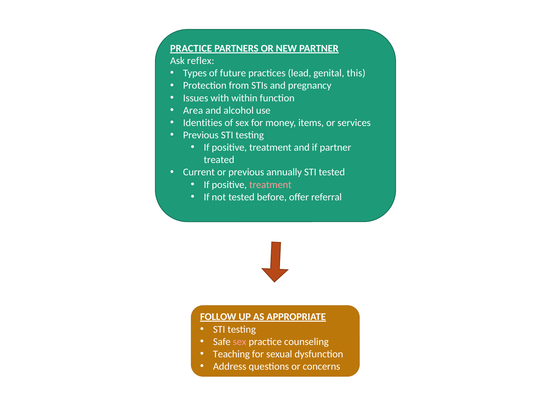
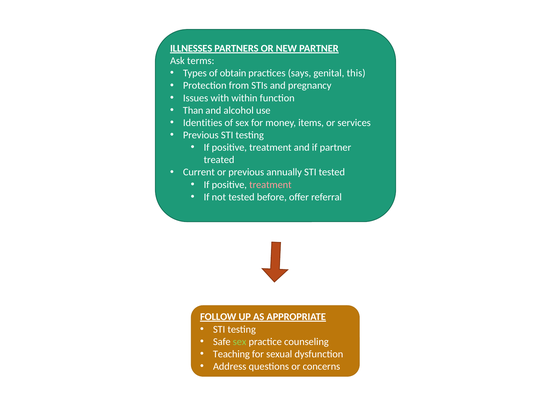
PRACTICE: PRACTICE -> ILLNESSES (191, 48)
reflex: reflex -> terms (201, 61)
future: future -> obtain (233, 73)
lead: lead -> says (300, 73)
Area: Area -> Than (193, 110)
sex colour: pink -> light green (240, 342)
